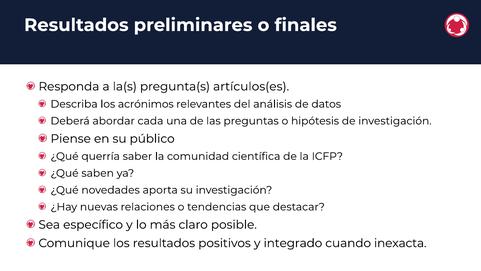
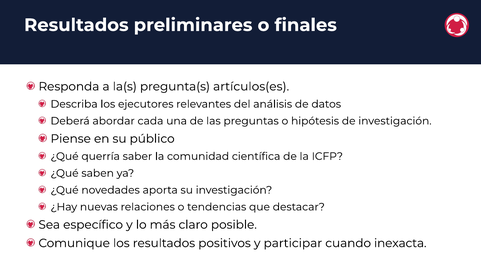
acrónimos: acrónimos -> ejecutores (146, 104)
integrado: integrado -> participar (293, 243)
